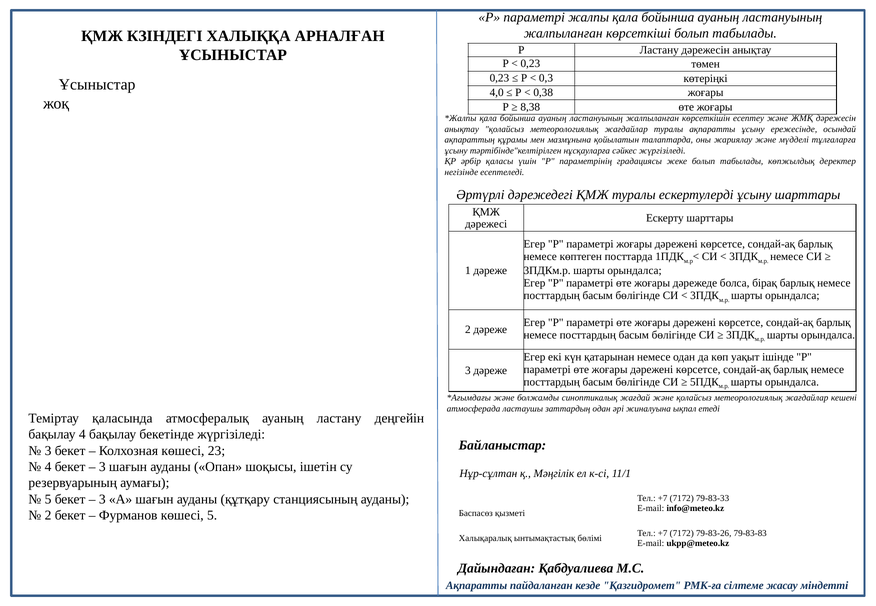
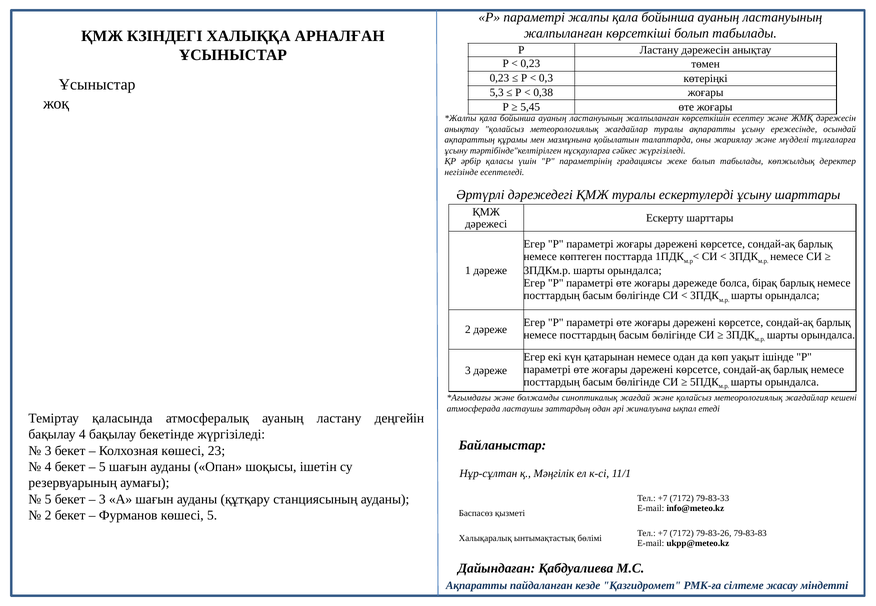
4,0: 4,0 -> 5,3 (497, 93)
8,38: 8,38 -> 5,45 (530, 107)
3: 3 -> 5 (102, 467)
